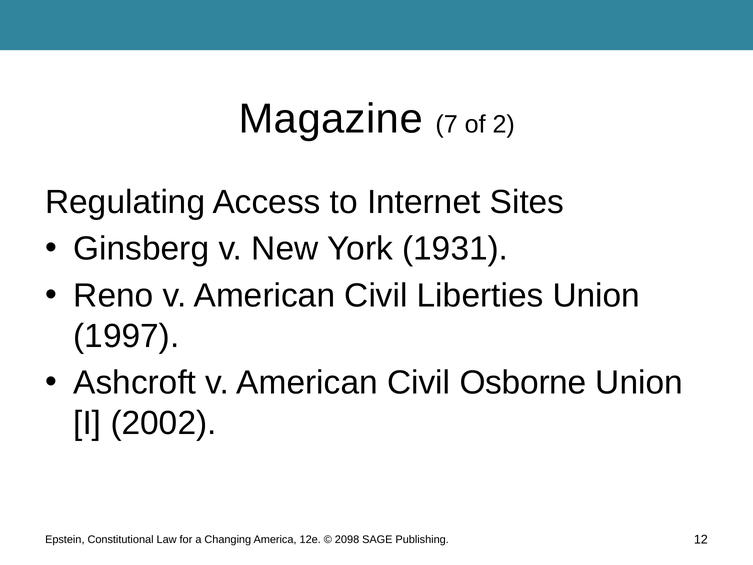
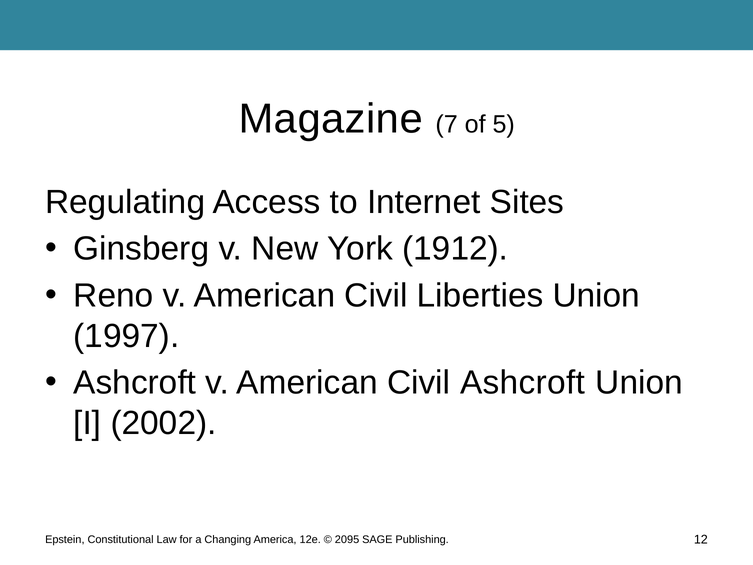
2: 2 -> 5 (504, 124)
1931: 1931 -> 1912 (455, 249)
Civil Osborne: Osborne -> Ashcroft (523, 383)
2098: 2098 -> 2095 (347, 539)
